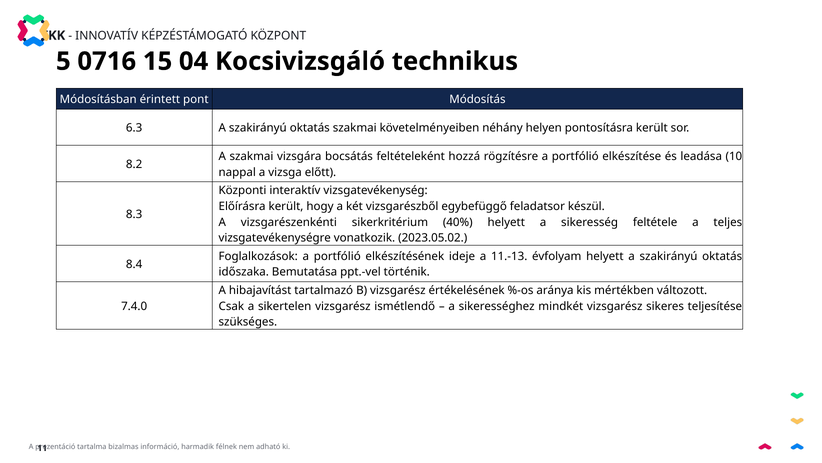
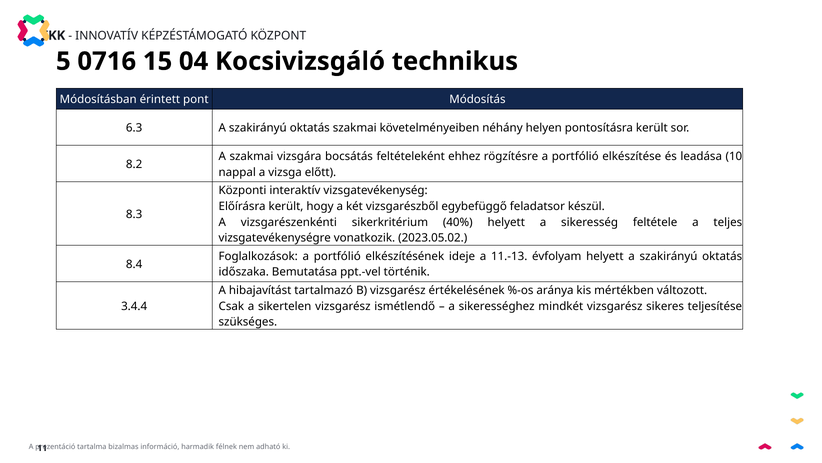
hozzá: hozzá -> ehhez (464, 156)
7.4.0: 7.4.0 -> 3.4.4 (134, 306)
